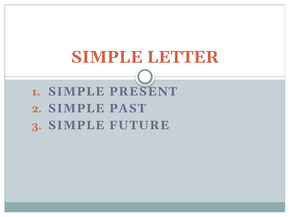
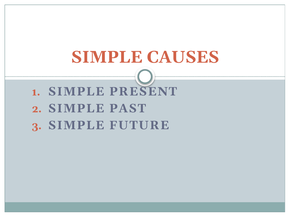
LETTER: LETTER -> CAUSES (183, 57)
